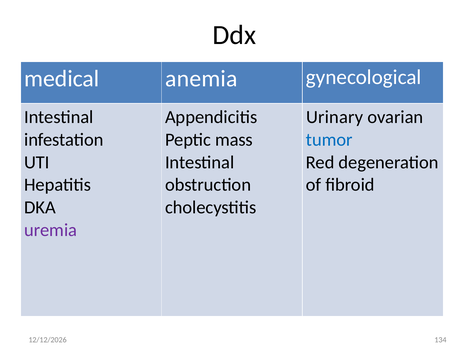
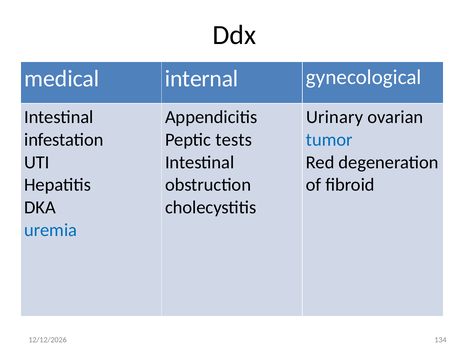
anemia: anemia -> internal (202, 79)
mass: mass -> tests (234, 140)
uremia colour: purple -> blue (51, 230)
